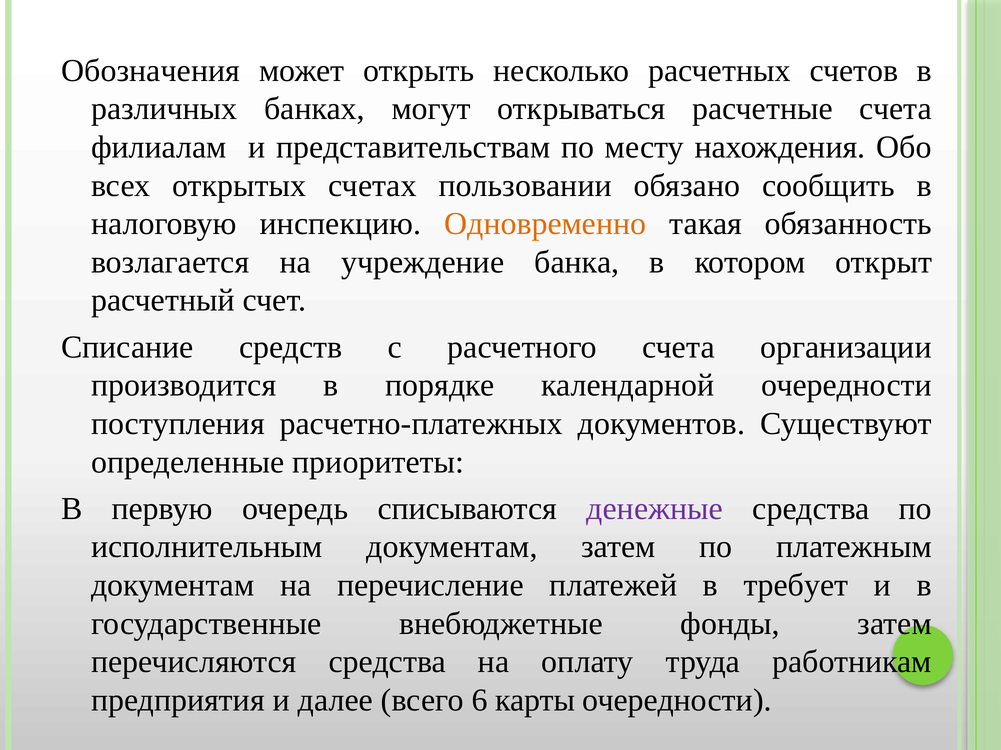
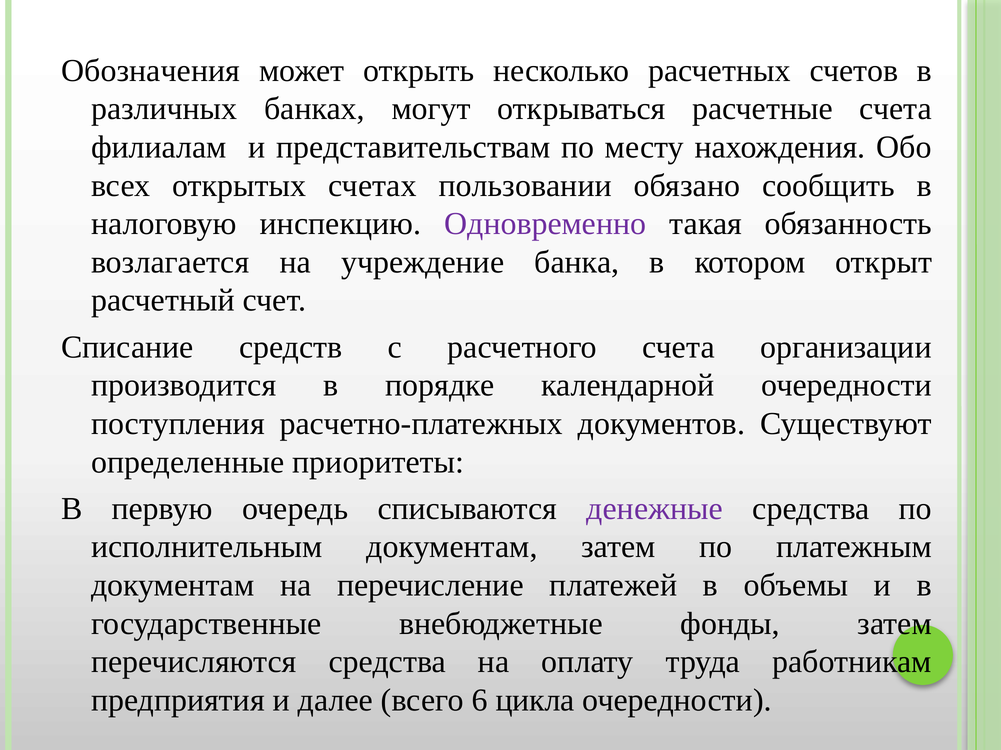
Одновременно colour: orange -> purple (545, 224)
требует: требует -> объемы (796, 586)
карты: карты -> цикла (535, 701)
